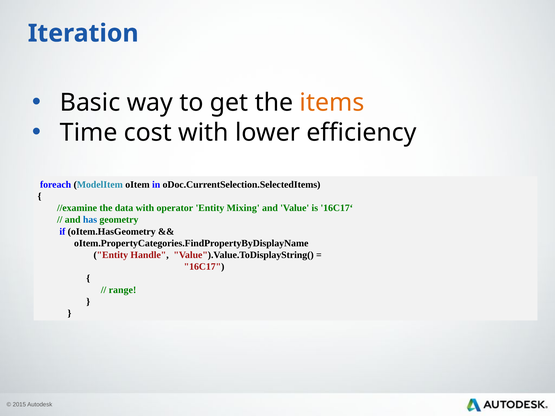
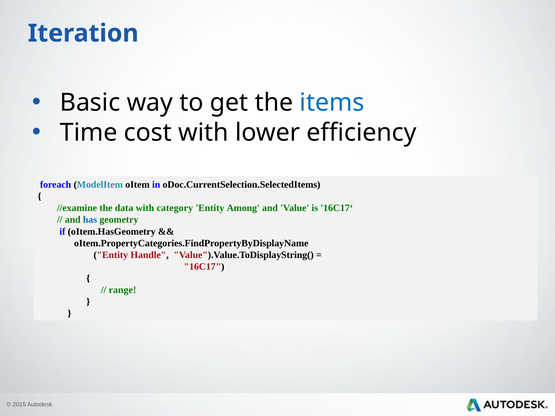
items colour: orange -> blue (332, 103)
operator: operator -> category (175, 208)
Mixing: Mixing -> Among (243, 208)
